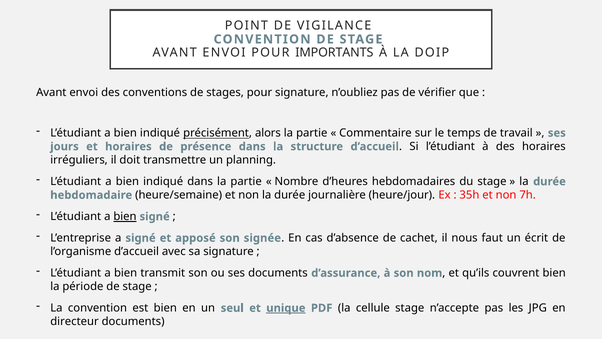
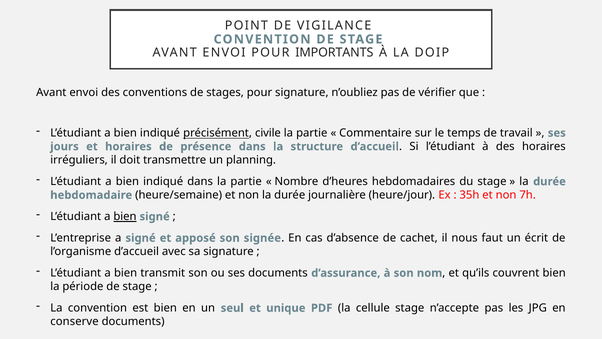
alors: alors -> civile (268, 133)
unique underline: present -> none (286, 308)
directeur: directeur -> conserve (74, 321)
